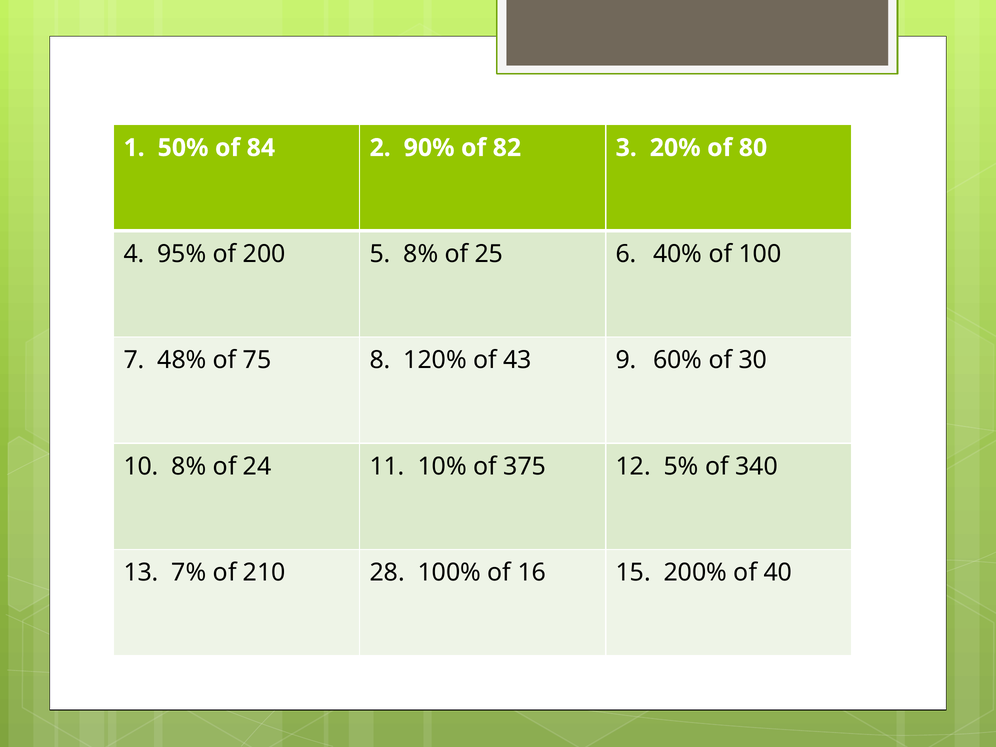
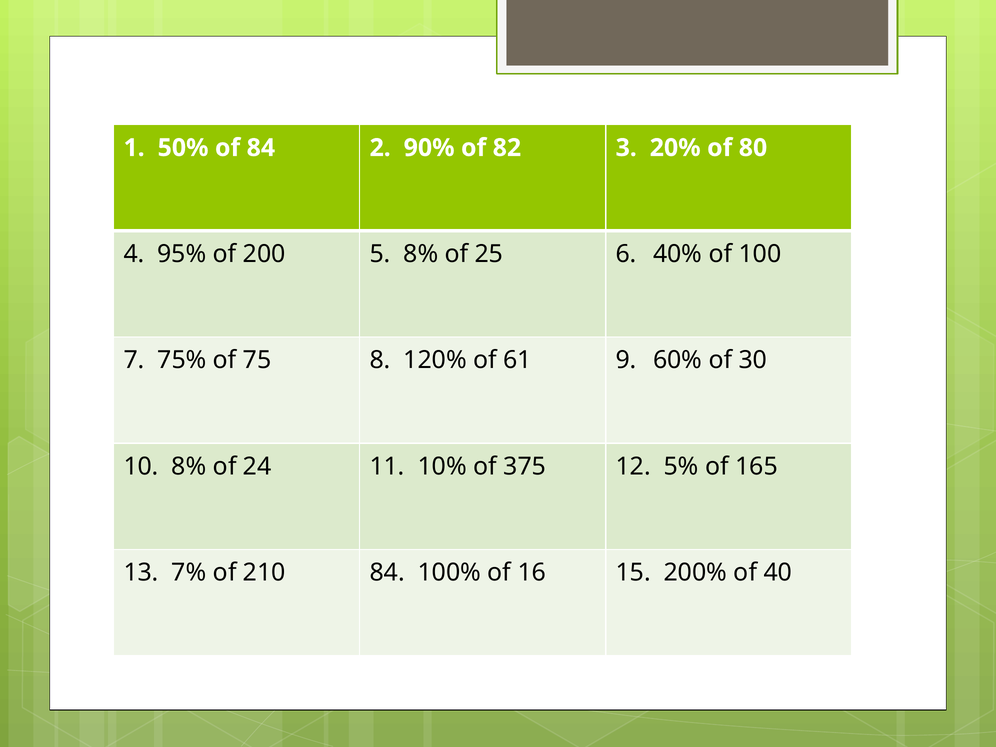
48%: 48% -> 75% (182, 360)
43: 43 -> 61 (517, 360)
340: 340 -> 165 (756, 466)
210 28: 28 -> 84 (387, 573)
